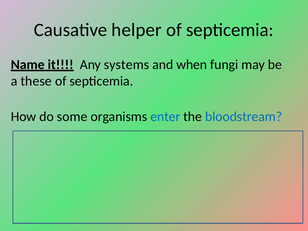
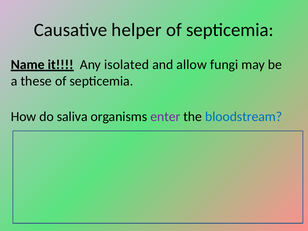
systems: systems -> isolated (127, 65)
when: when -> allow (192, 65)
some: some -> saliva (72, 117)
enter colour: blue -> purple (165, 117)
